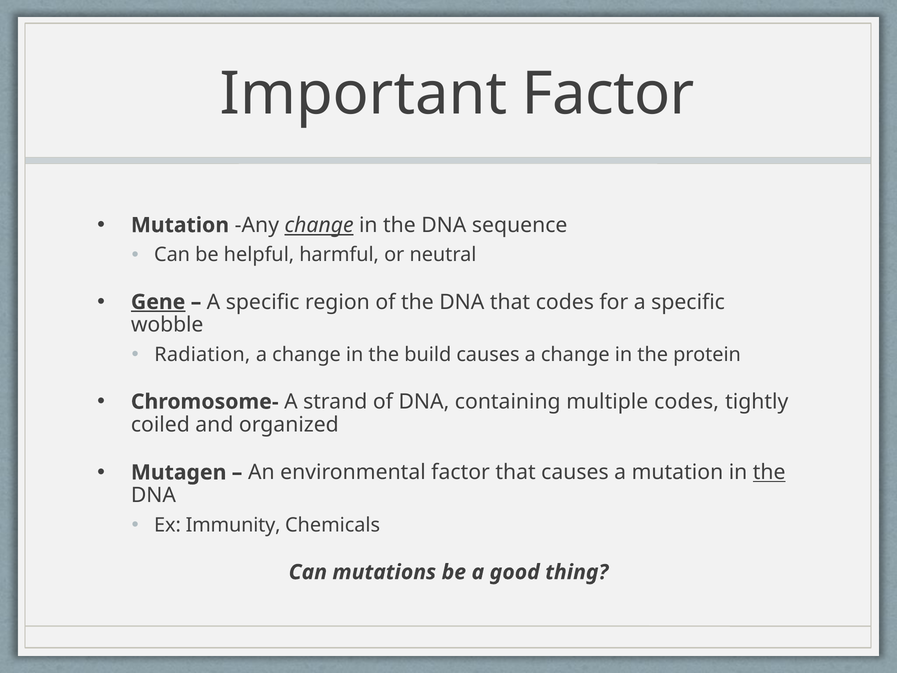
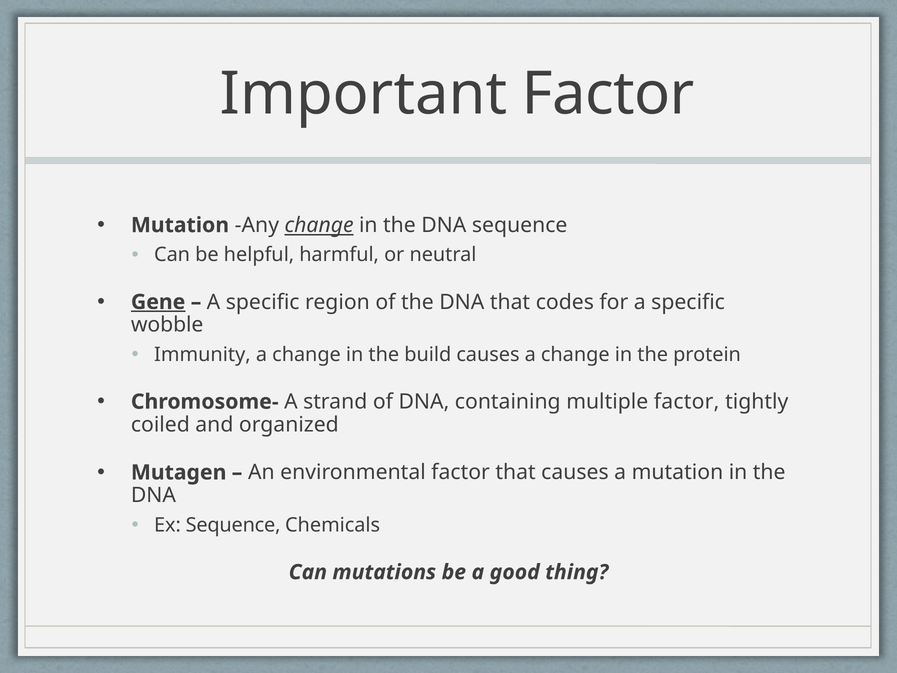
Radiation: Radiation -> Immunity (202, 354)
multiple codes: codes -> factor (687, 402)
the underline: present -> none (769, 472)
Ex Immunity: Immunity -> Sequence (233, 525)
